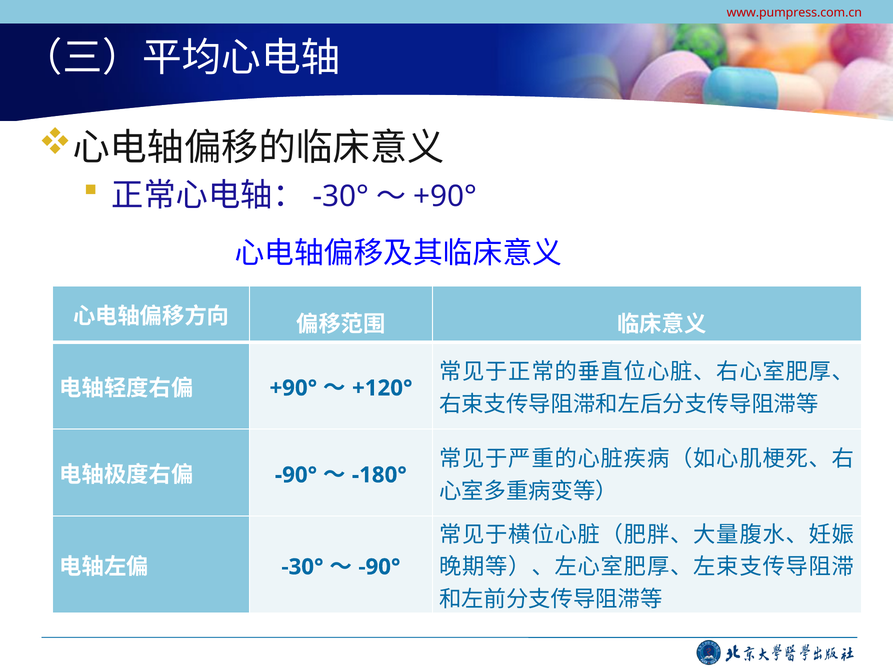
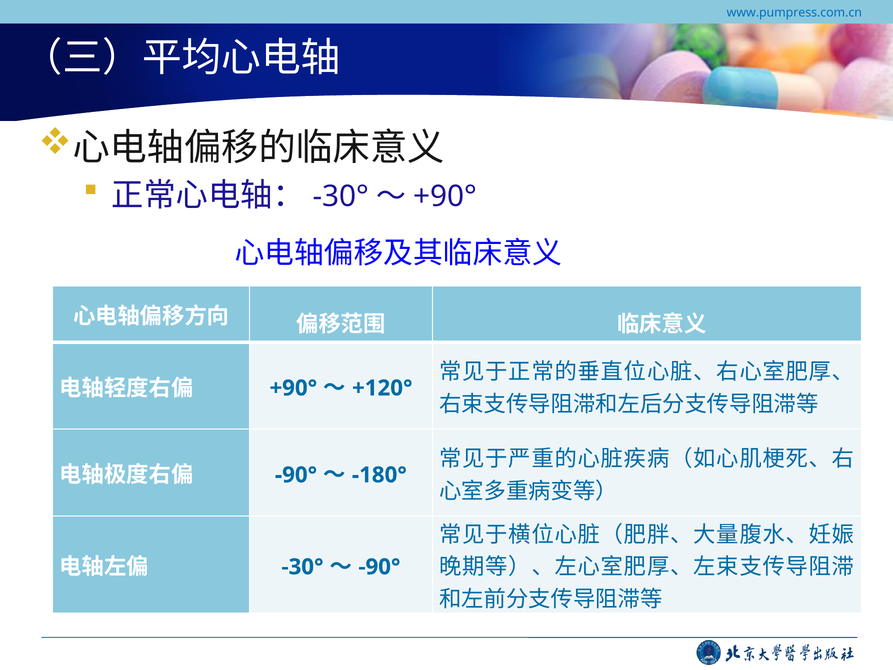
www.pumpress.com.cn colour: red -> blue (794, 13)
